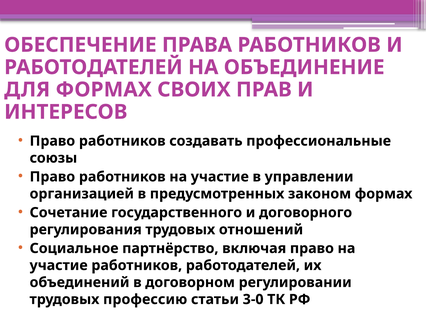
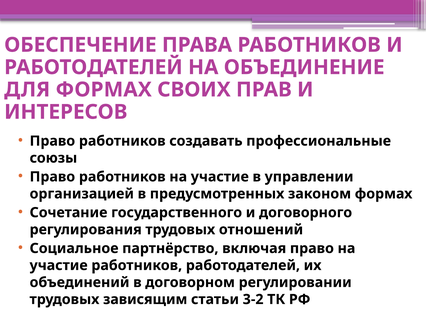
профессию: профессию -> зависящим (145, 300)
3-0: 3-0 -> 3-2 (253, 300)
